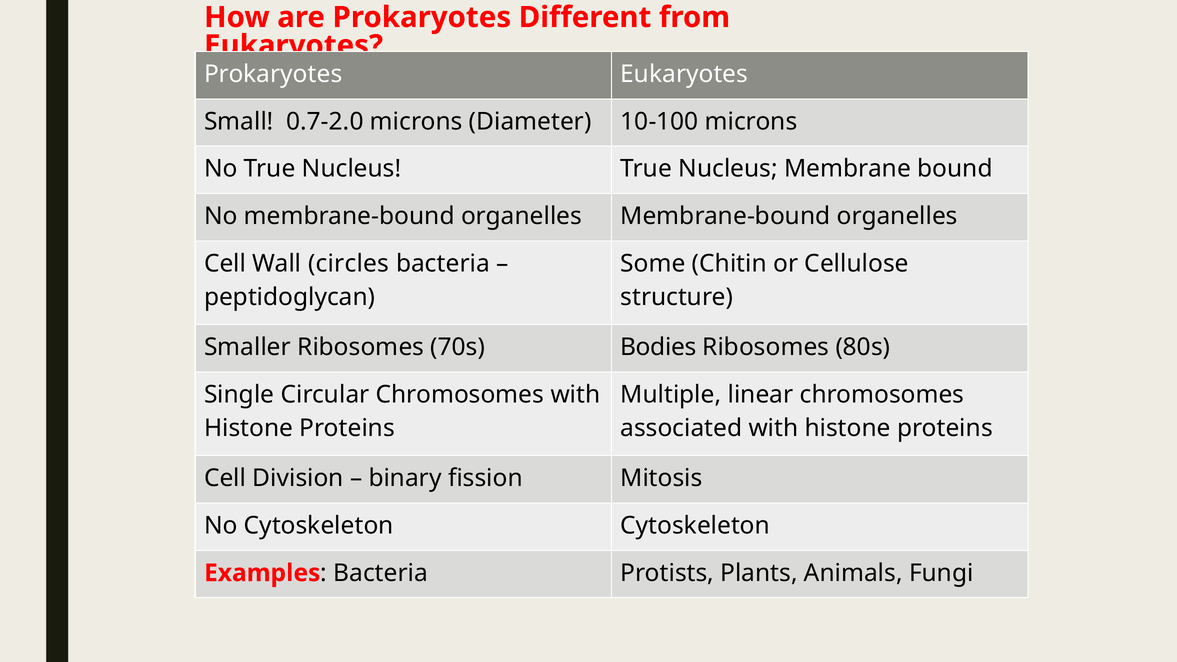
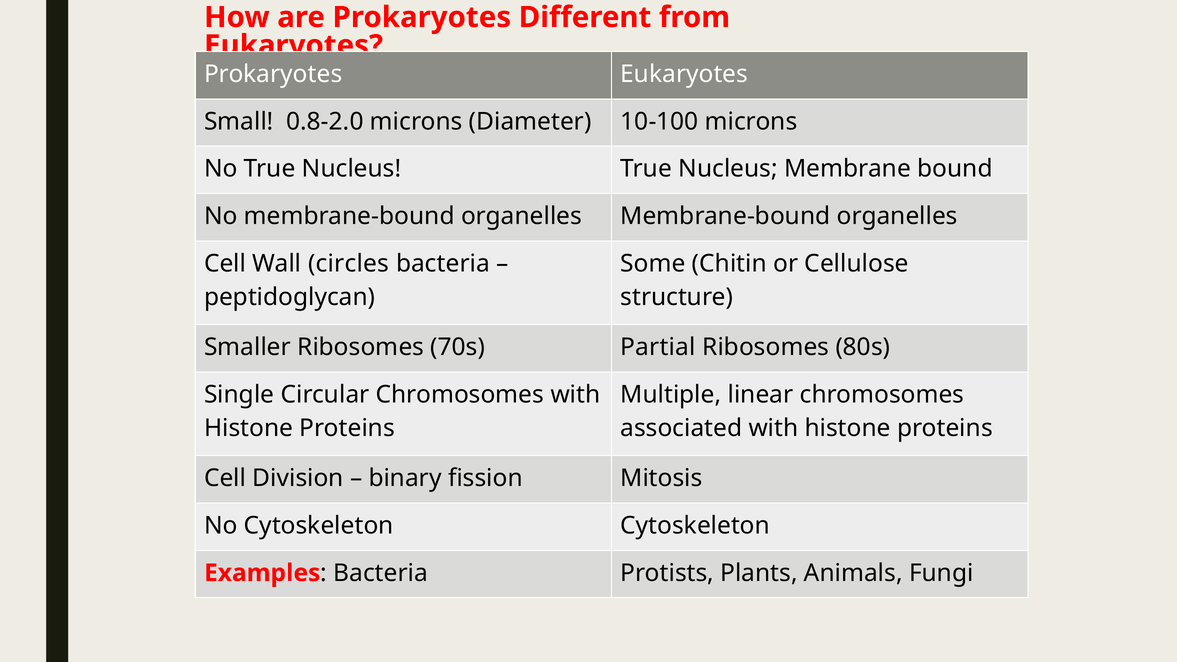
0.7-2.0: 0.7-2.0 -> 0.8-2.0 (325, 121)
Bodies: Bodies -> Partial (658, 347)
